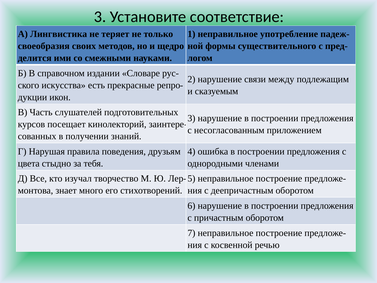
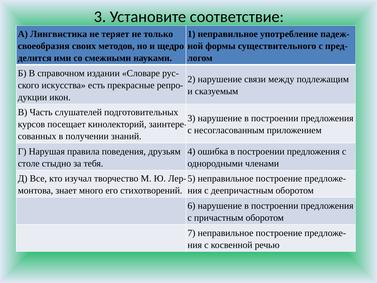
цвета: цвета -> столе (29, 163)
